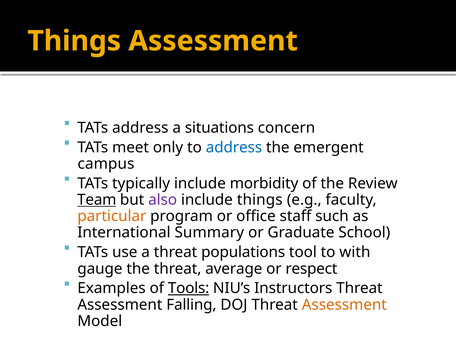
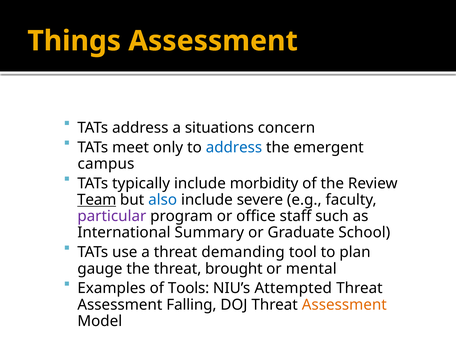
also colour: purple -> blue (163, 200)
include things: things -> severe (260, 200)
particular colour: orange -> purple (112, 216)
populations: populations -> demanding (243, 252)
with: with -> plan (355, 252)
average: average -> brought (234, 269)
respect: respect -> mental (311, 269)
Tools underline: present -> none (189, 288)
Instructors: Instructors -> Attempted (293, 288)
